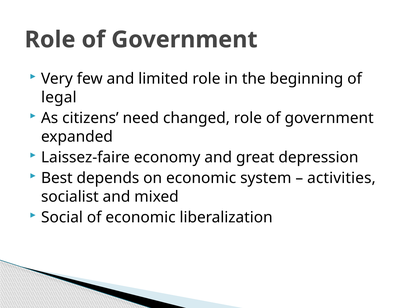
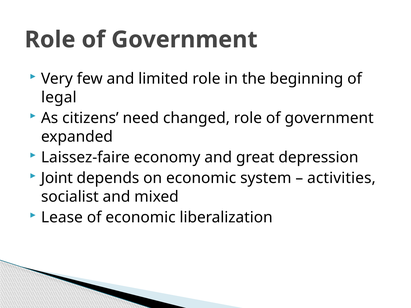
Best: Best -> Joint (57, 178)
Social: Social -> Lease (62, 218)
